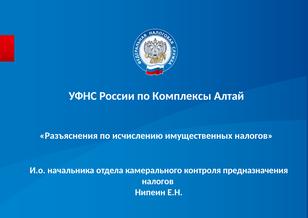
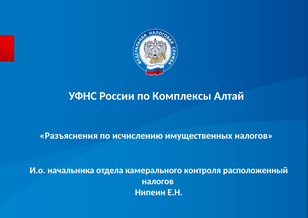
предназначения: предназначения -> расположенный (255, 170)
